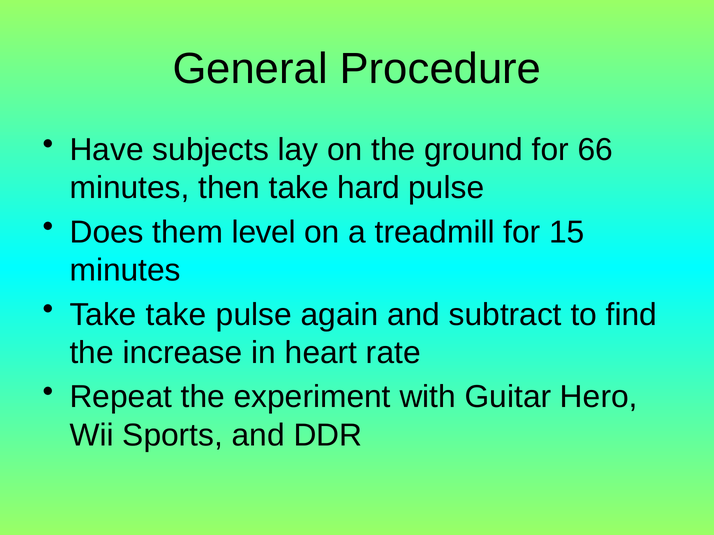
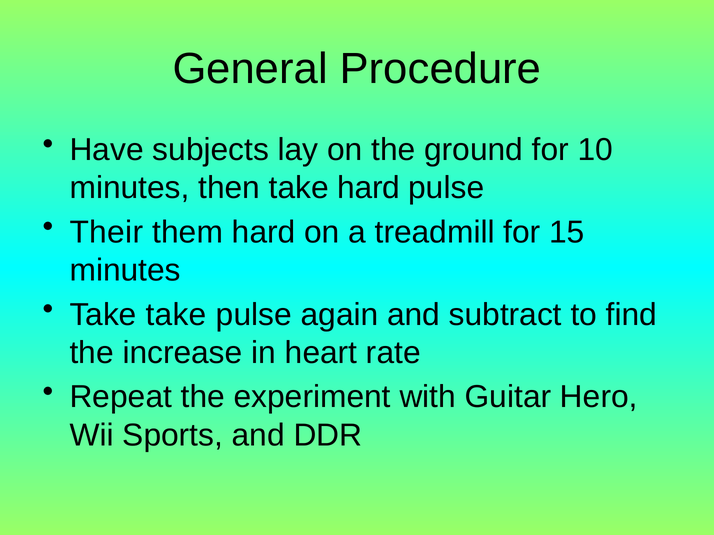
66: 66 -> 10 (595, 150)
Does: Does -> Their (106, 232)
them level: level -> hard (264, 232)
